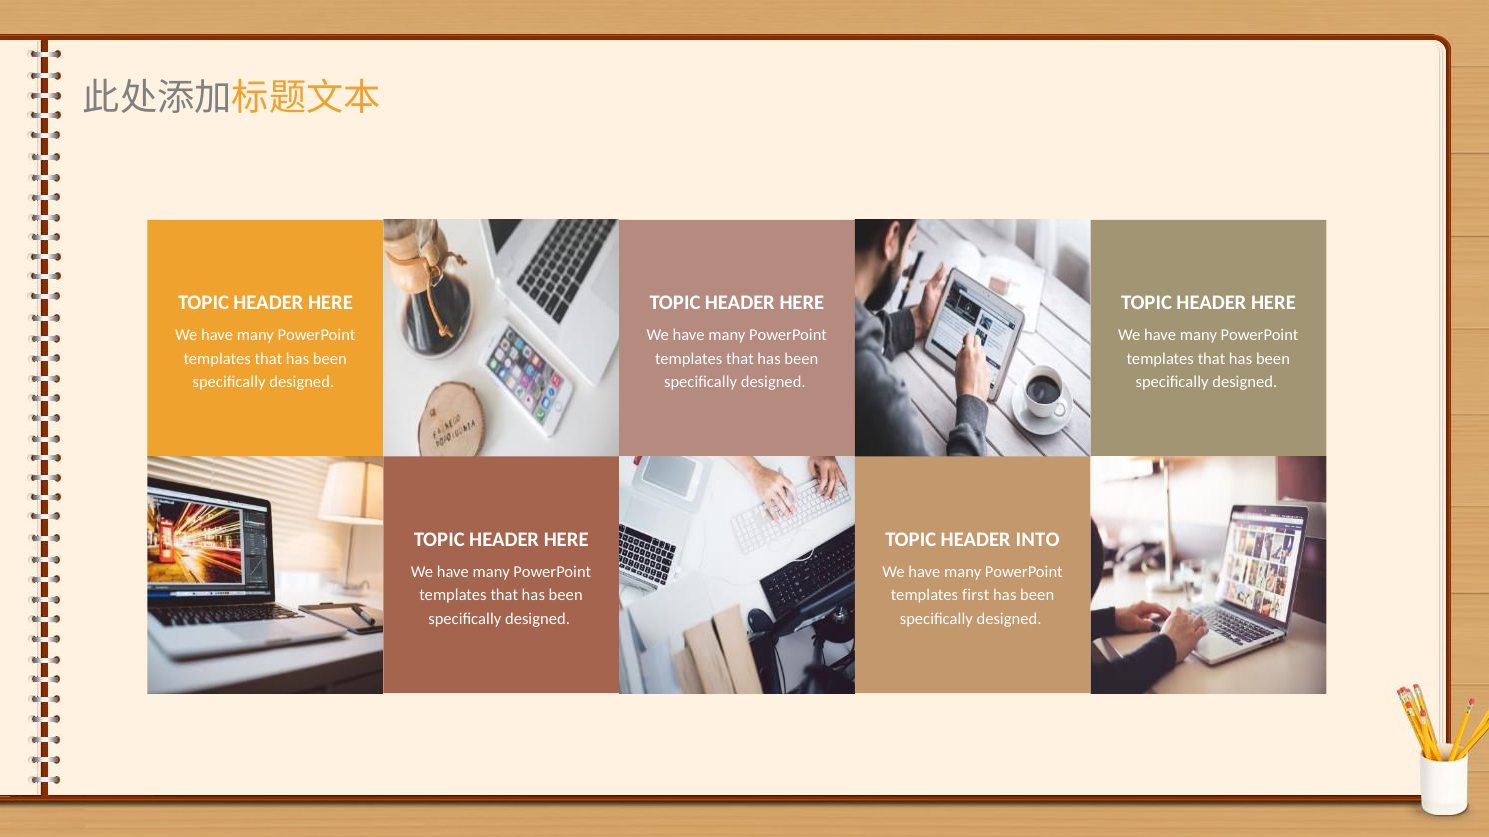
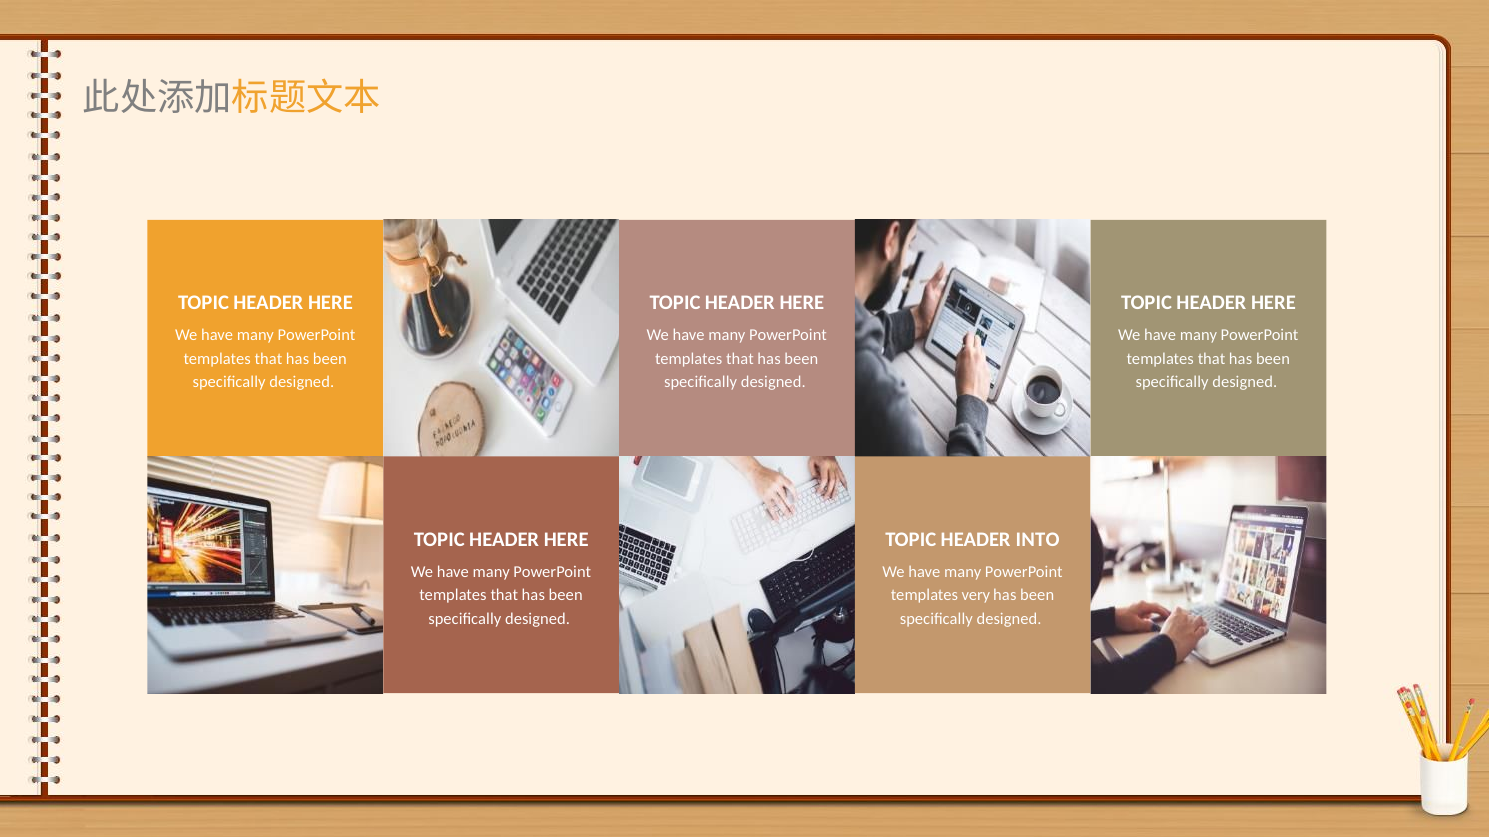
first: first -> very (976, 596)
